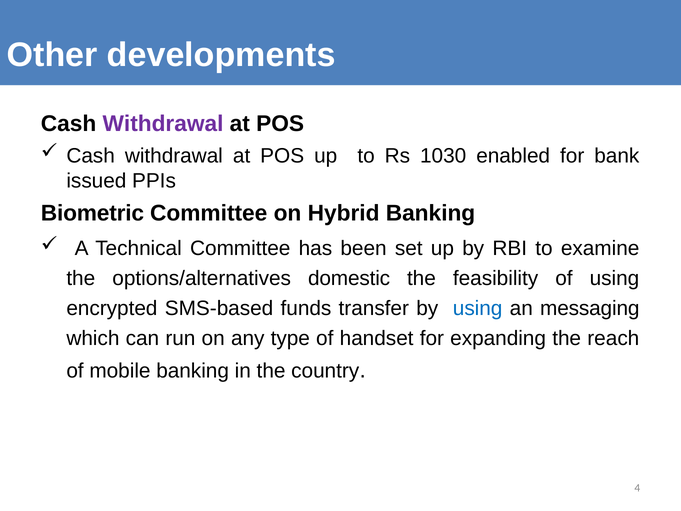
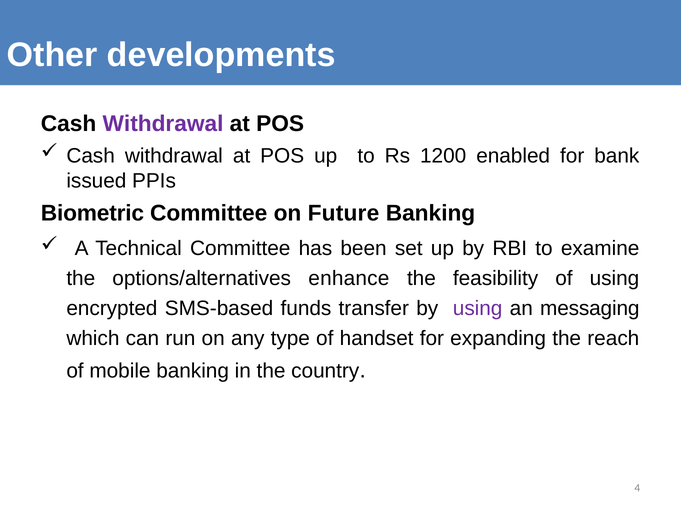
1030: 1030 -> 1200 (443, 156)
Hybrid: Hybrid -> Future (343, 213)
domestic: domestic -> enhance (349, 278)
using colour: blue -> purple (478, 308)
